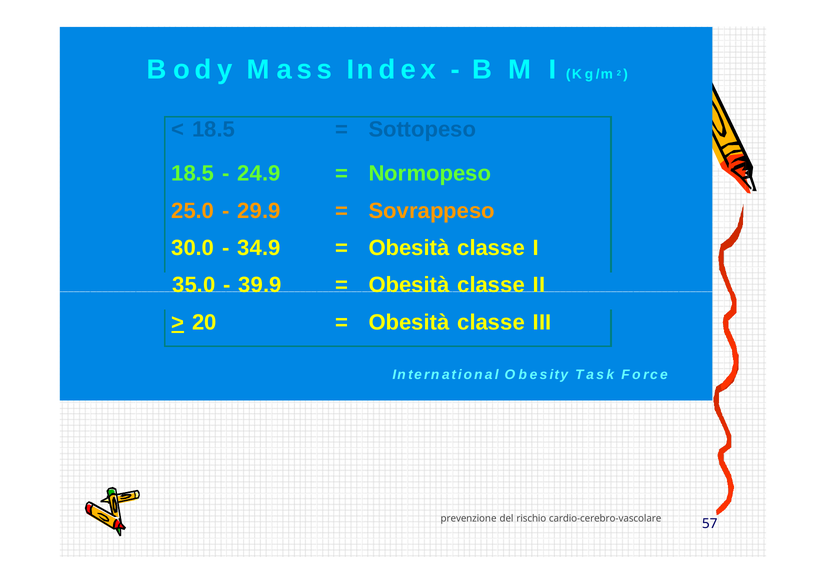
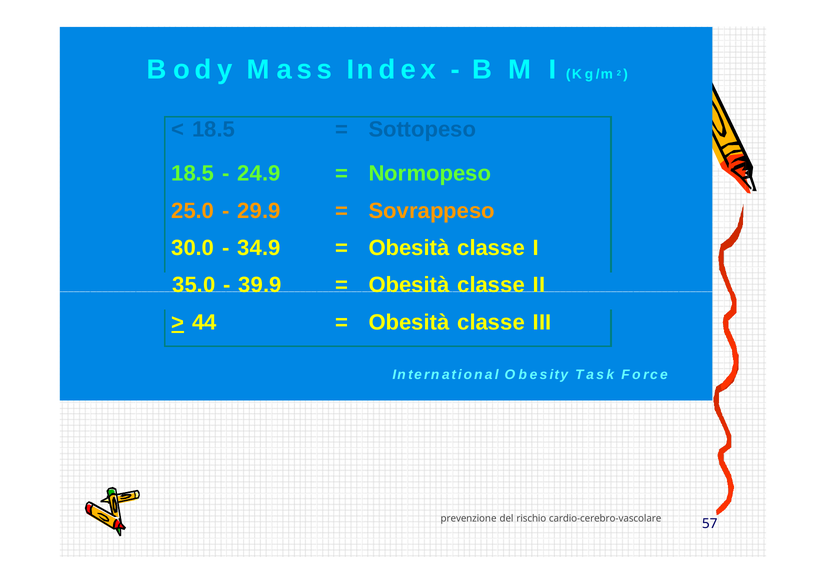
20: 20 -> 44 (204, 322)
